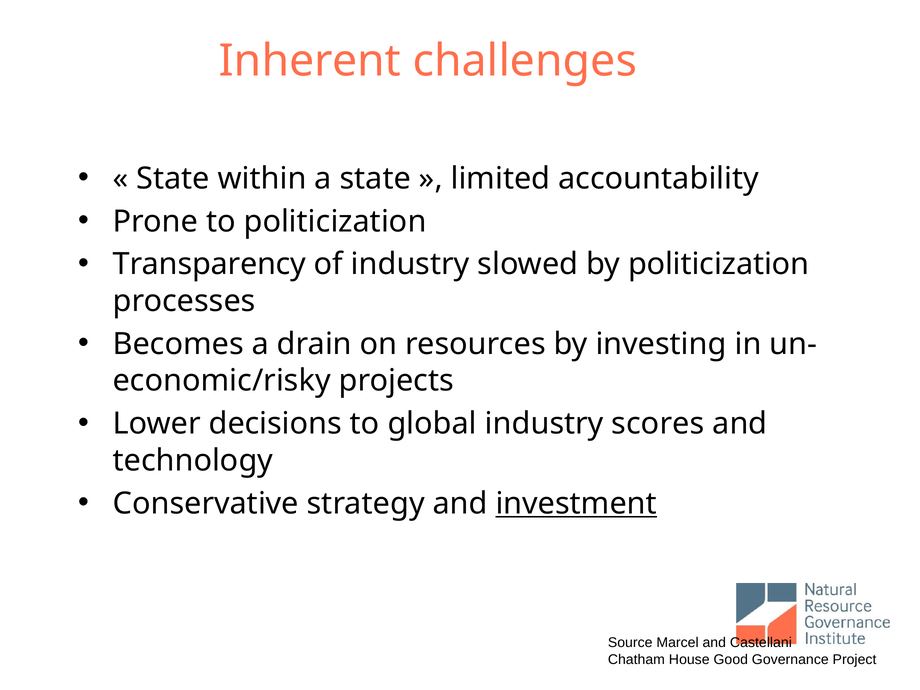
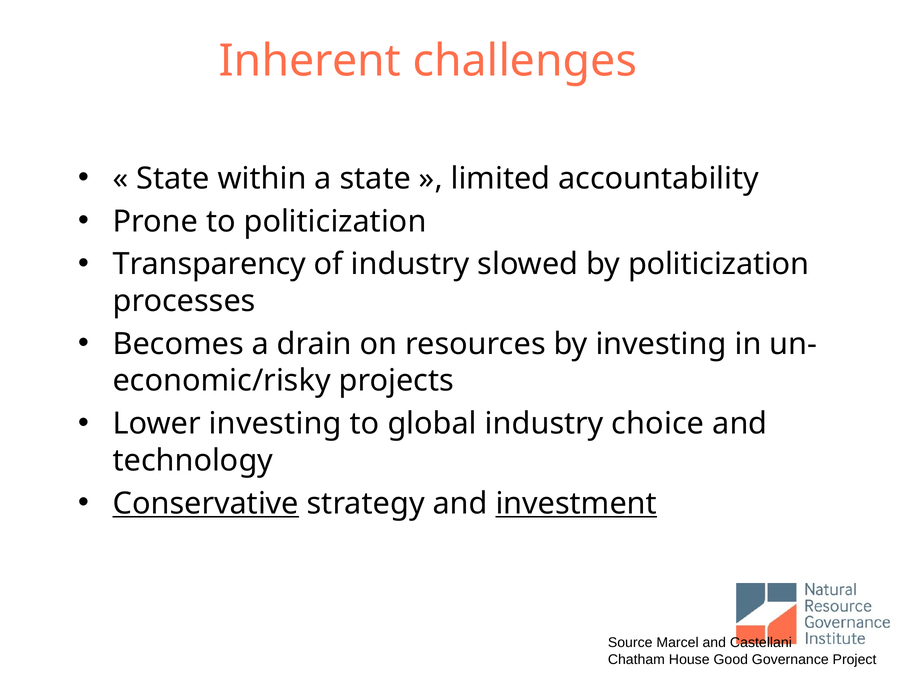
Lower decisions: decisions -> investing (275, 424)
scores: scores -> choice (658, 424)
Conservative underline: none -> present (206, 503)
